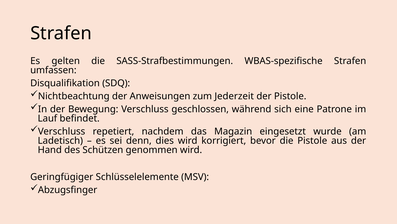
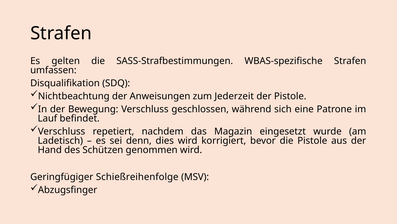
Schlüsselelemente: Schlüsselelemente -> Schießreihenfolge (137, 176)
